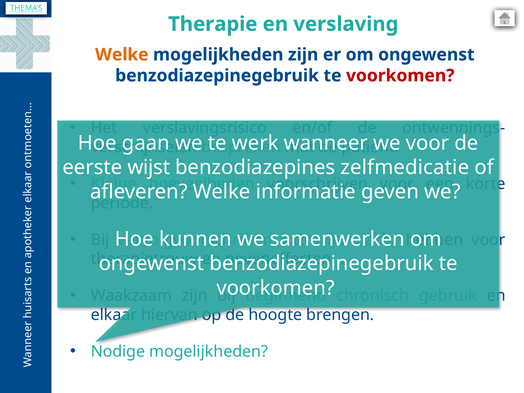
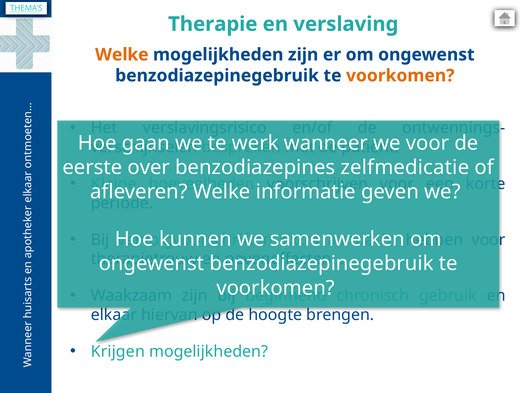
voorkomen colour: red -> orange (400, 76)
wijst: wijst -> over (149, 167)
Nodige: Nodige -> Krijgen (118, 352)
